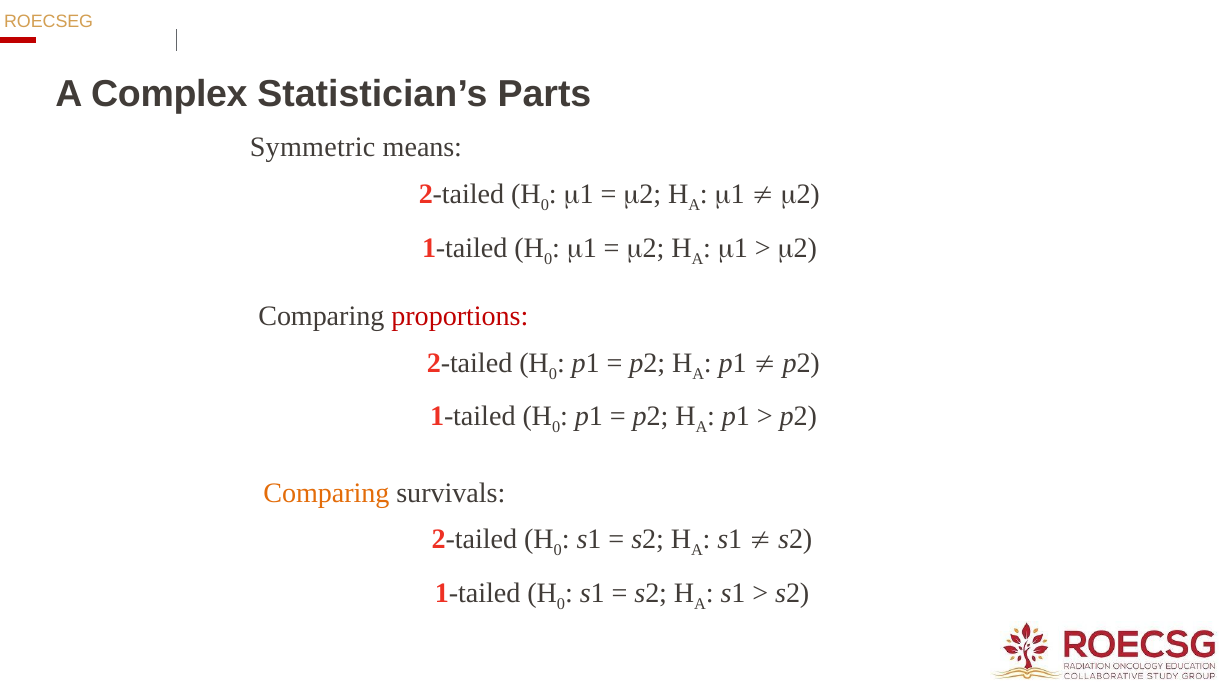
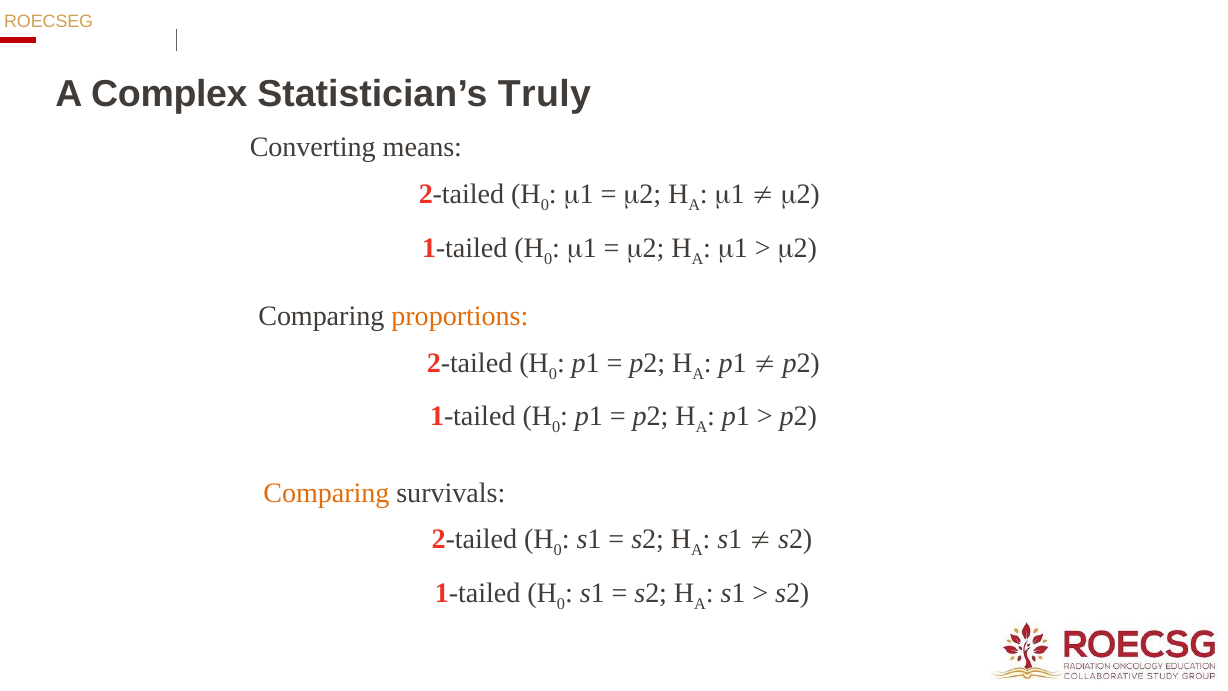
Parts: Parts -> Truly (544, 94)
Symmetric: Symmetric -> Converting (313, 148)
proportions colour: red -> orange (460, 317)
